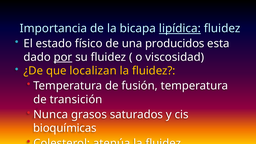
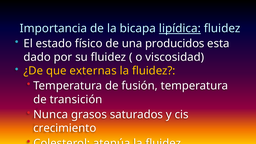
por underline: present -> none (63, 57)
localizan: localizan -> externas (93, 71)
bioquímicas: bioquímicas -> crecimiento (65, 128)
